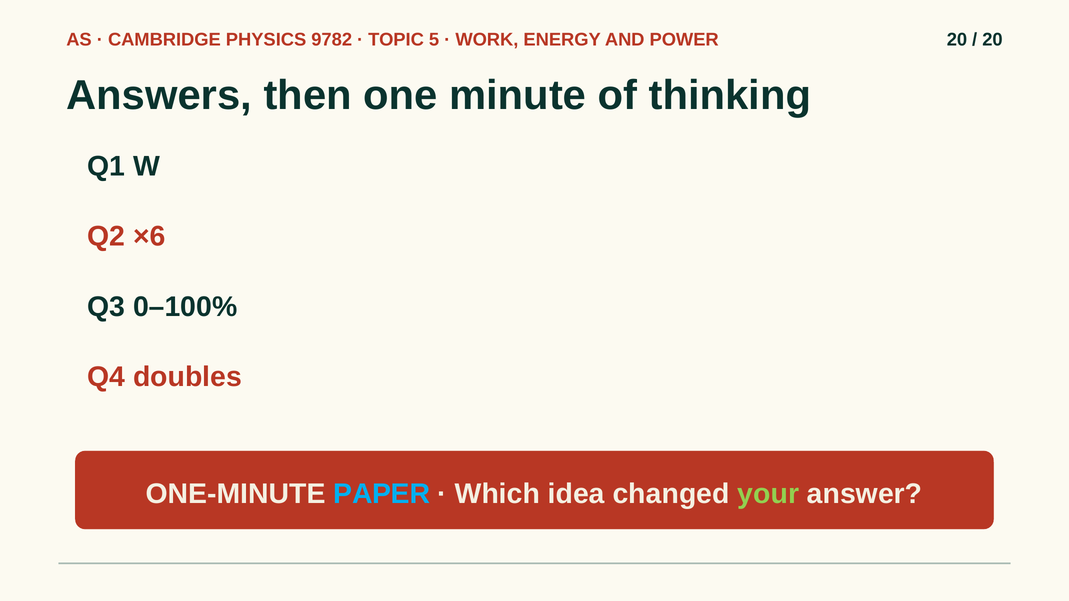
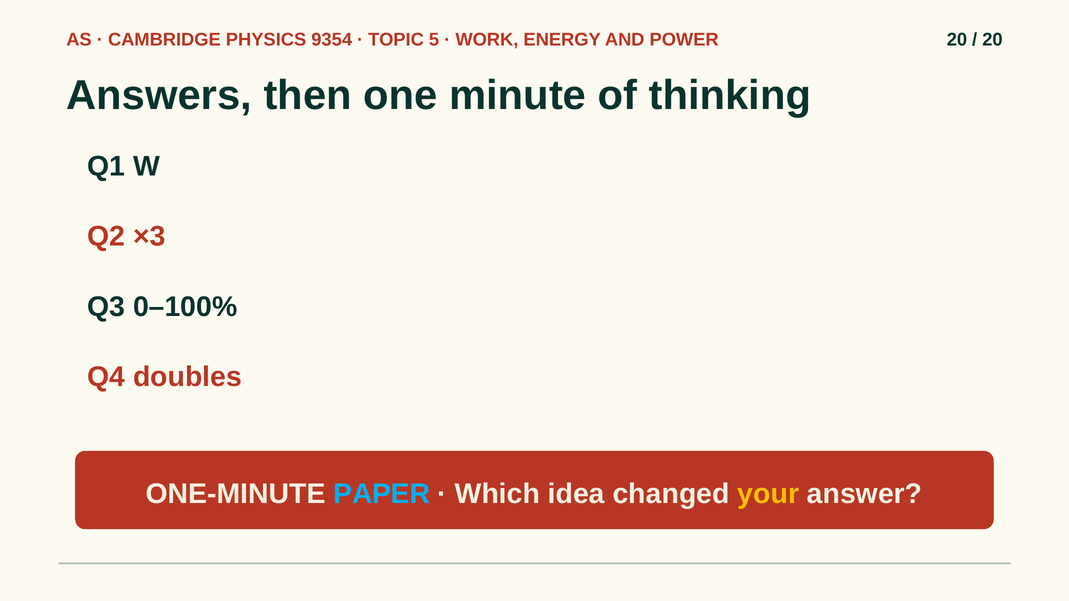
9782: 9782 -> 9354 (332, 40)
×6: ×6 -> ×3 (149, 237)
your colour: light green -> yellow (768, 494)
